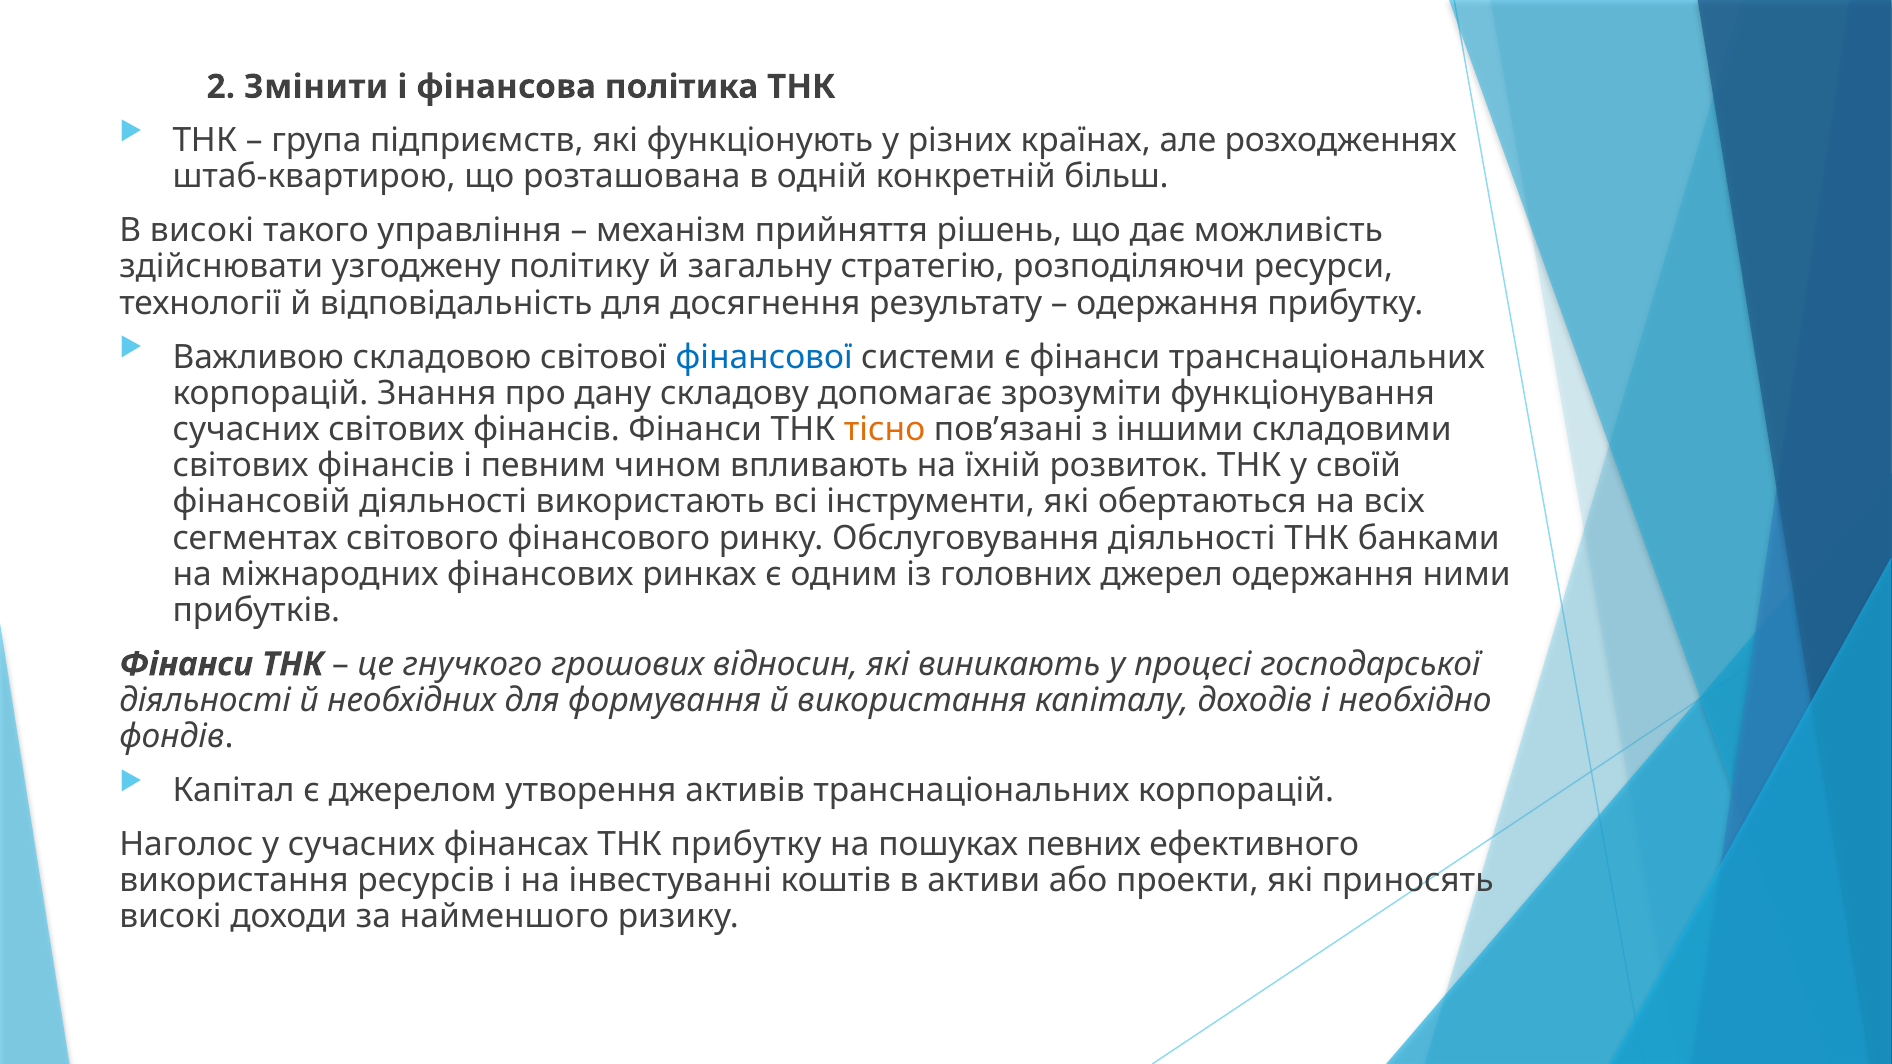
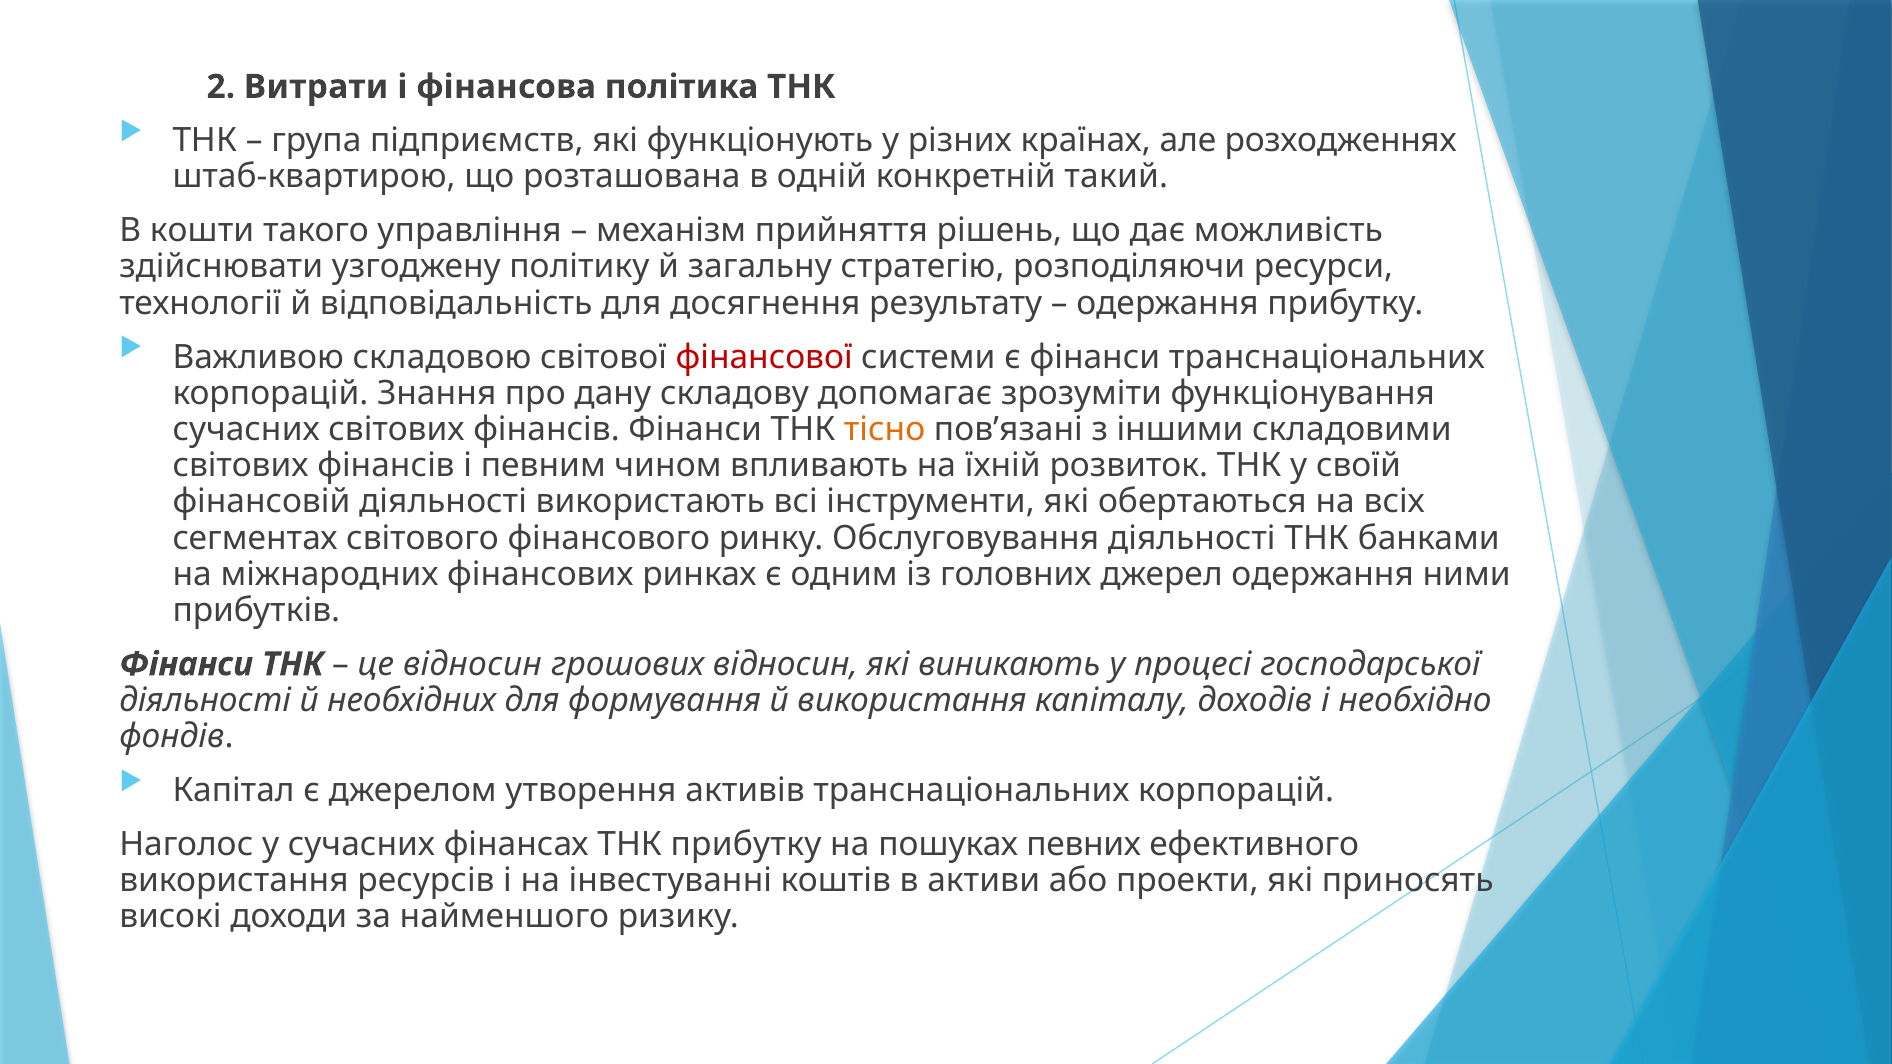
Змінити: Змінити -> Витрати (316, 87)
більш: більш -> такий (1116, 177)
В високі: високі -> кошти (202, 231)
фінансової colour: blue -> red (764, 357)
це гнучкого: гнучкого -> відносин (472, 664)
